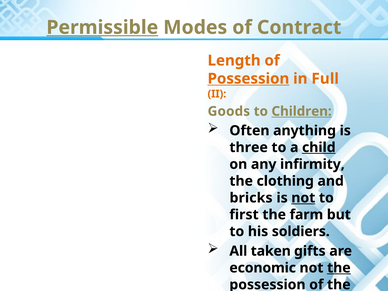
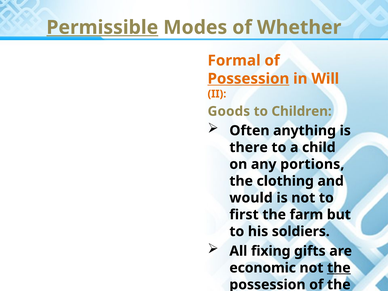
Contract: Contract -> Whether (299, 27)
Length: Length -> Formal (234, 61)
Full: Full -> Will (325, 79)
Children underline: present -> none (302, 111)
three: three -> there (249, 147)
child underline: present -> none (319, 147)
infirmity: infirmity -> portions (312, 164)
bricks: bricks -> would (251, 198)
not underline: present -> none (303, 198)
taken: taken -> fixing (271, 251)
